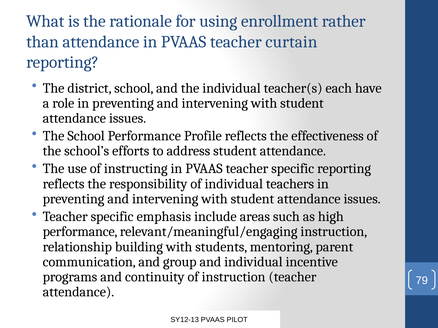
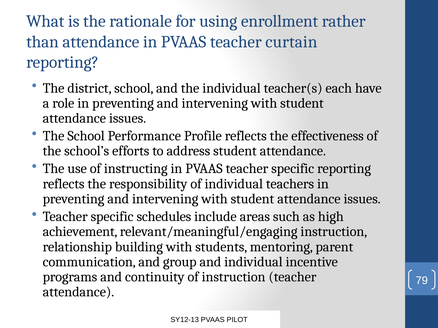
emphasis: emphasis -> schedules (164, 217)
performance: performance -> achievement (80, 232)
